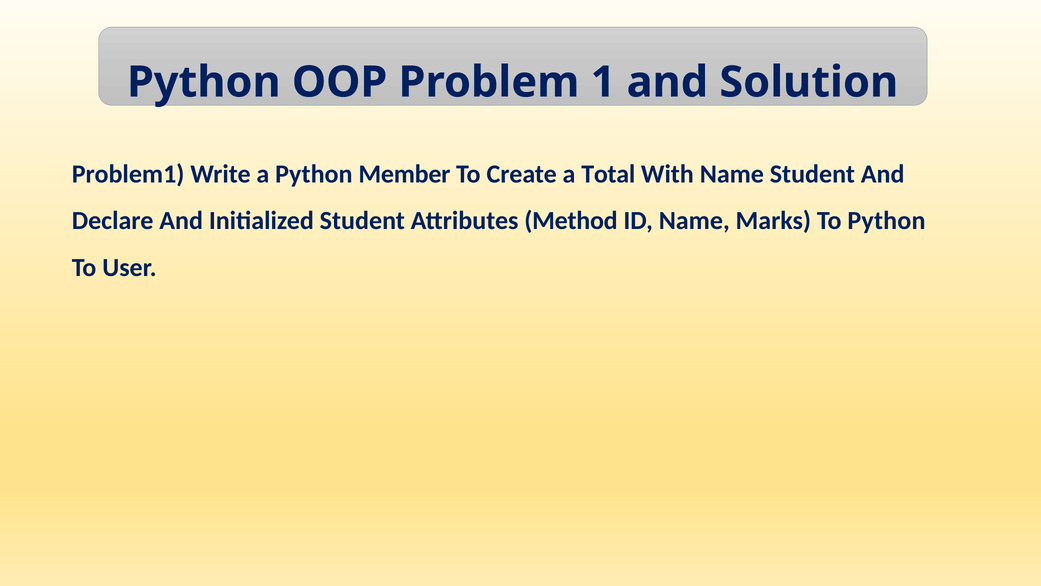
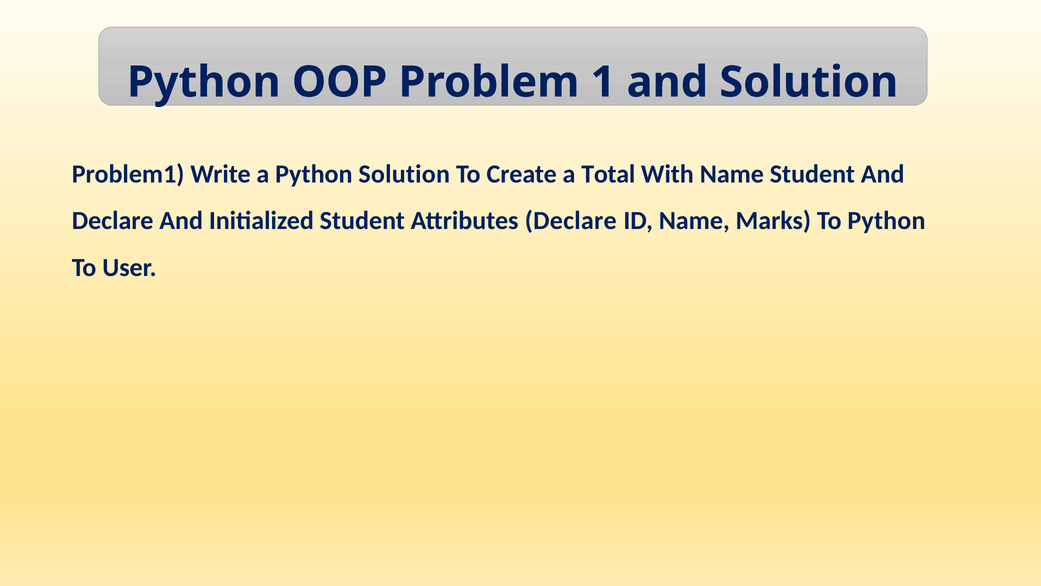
Python Member: Member -> Solution (404, 174)
Attributes Method: Method -> Declare (571, 221)
